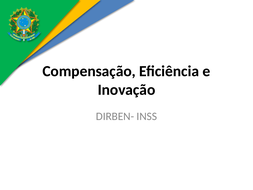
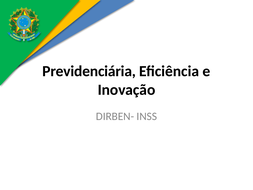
Compensação: Compensação -> Previdenciária (89, 71)
